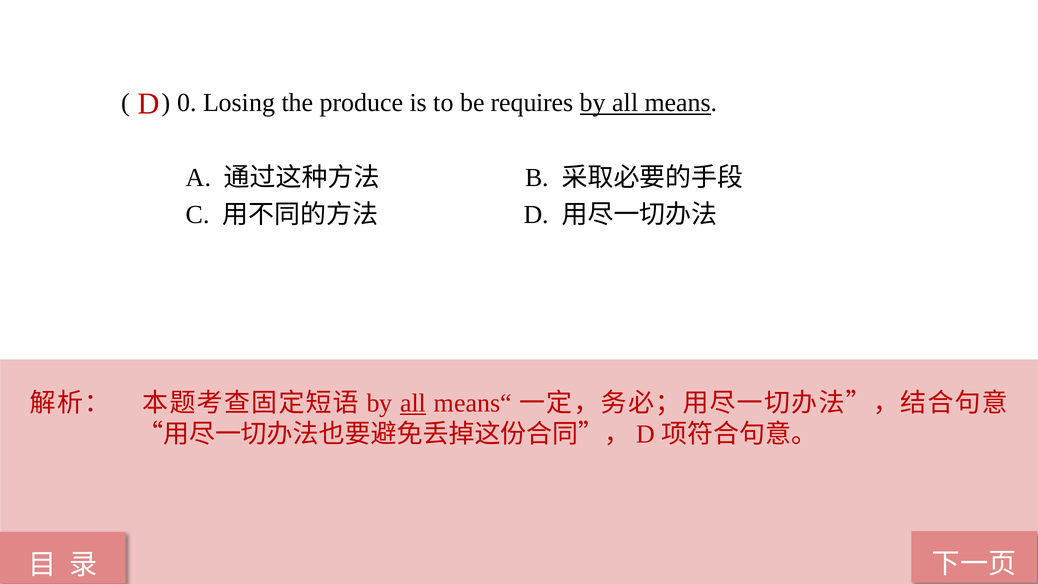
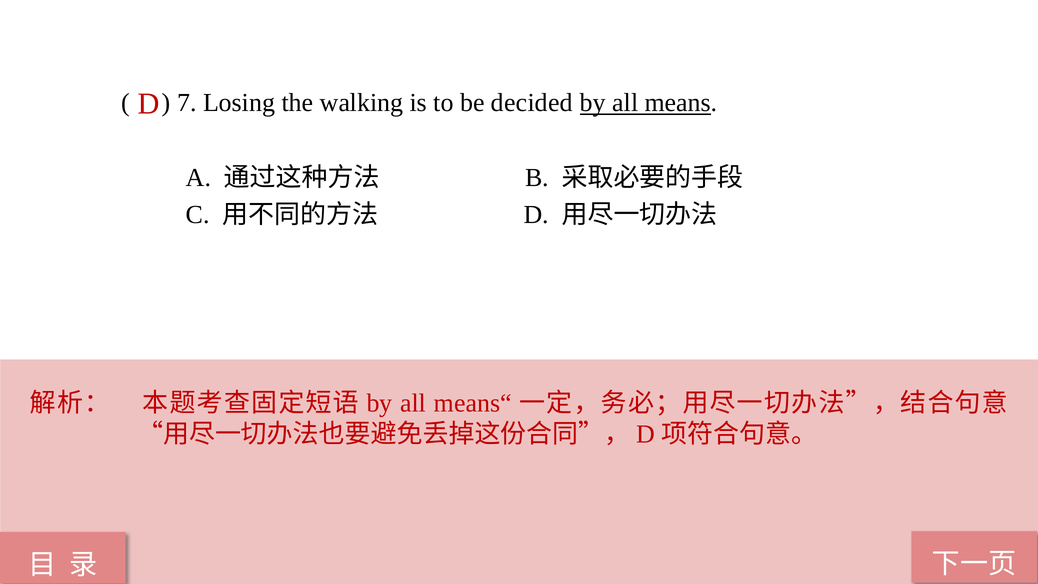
0: 0 -> 7 (187, 103)
produce: produce -> walking (362, 103)
requires: requires -> decided (532, 103)
all underline: present -> none (413, 403)
